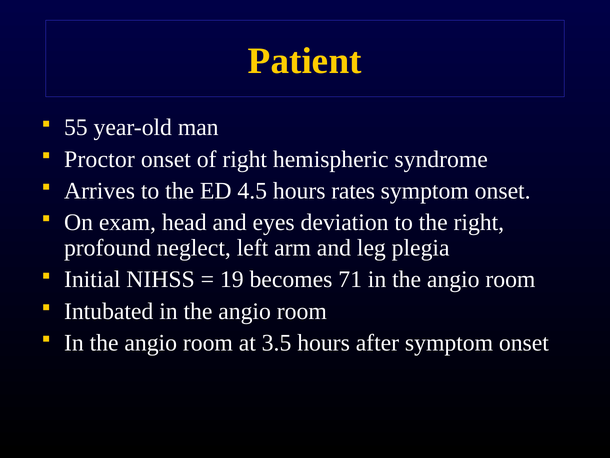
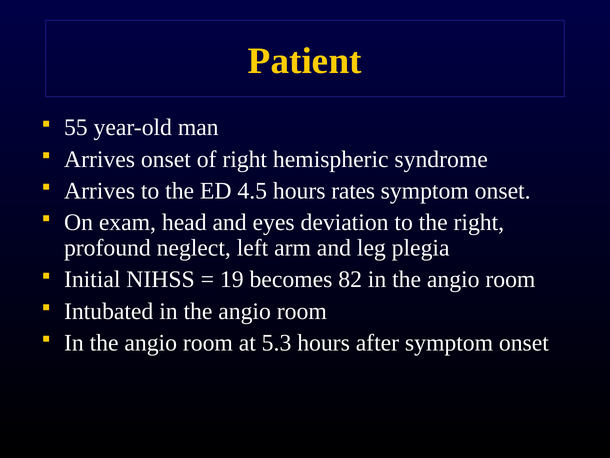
Proctor: Proctor -> Arrives (100, 159)
71: 71 -> 82 (350, 279)
3.5: 3.5 -> 5.3 (277, 342)
